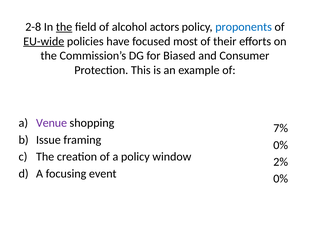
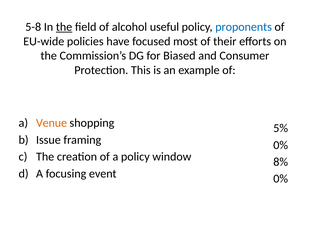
2-8: 2-8 -> 5-8 (33, 27)
actors: actors -> useful (164, 27)
EU-wide underline: present -> none (44, 41)
Venue colour: purple -> orange (52, 123)
7%: 7% -> 5% (281, 128)
2%: 2% -> 8% (281, 162)
